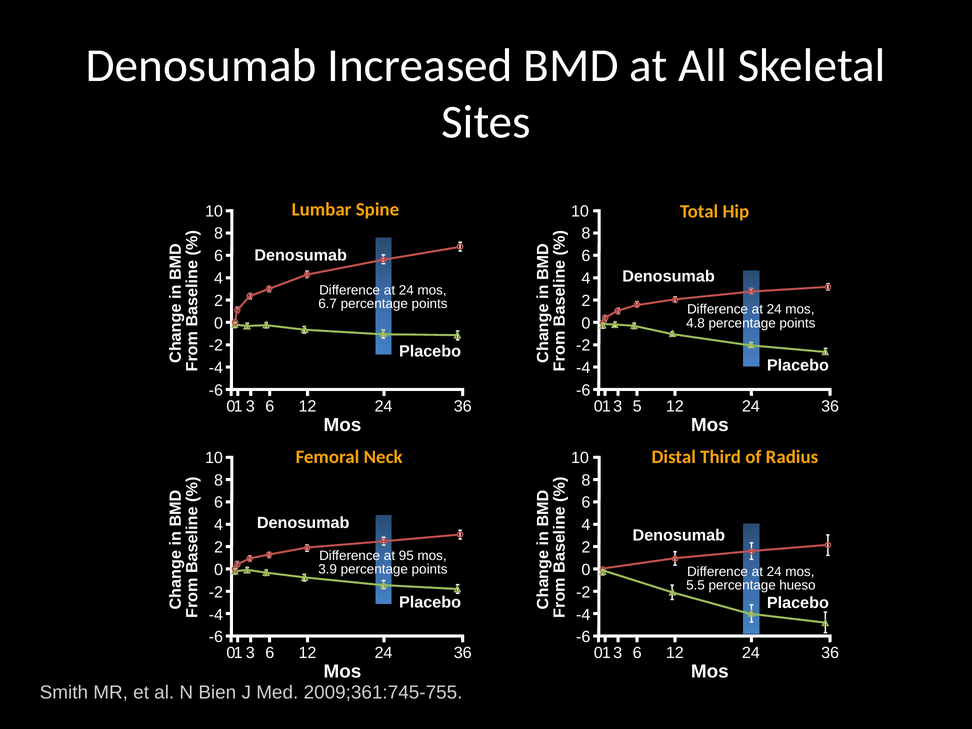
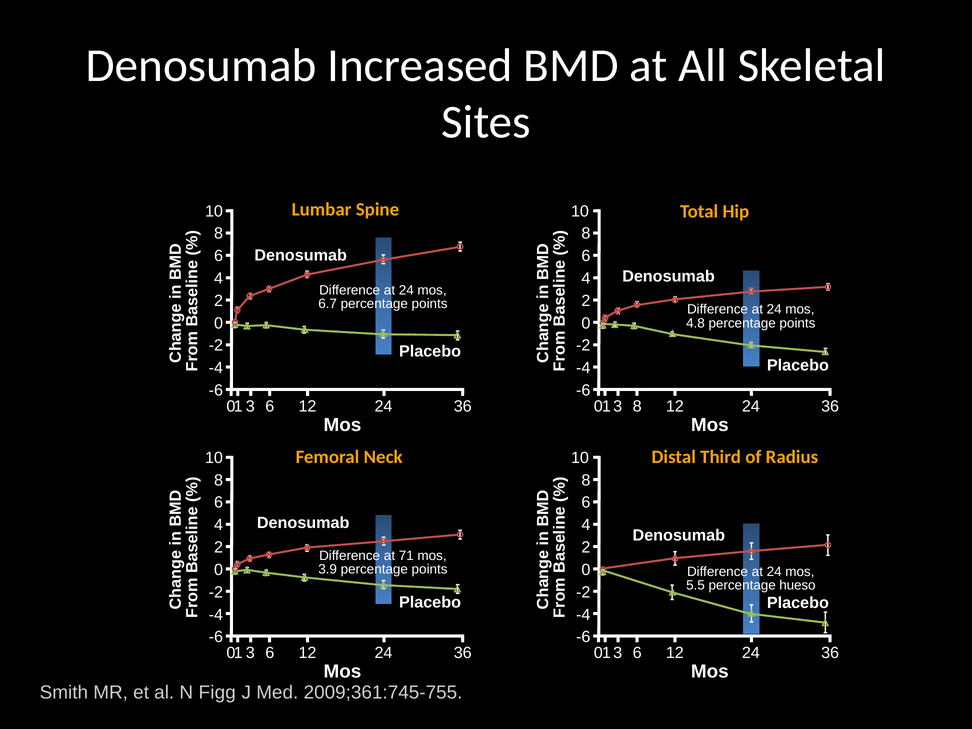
5: 5 -> 8 (637, 407)
95: 95 -> 71 (406, 556)
Bien: Bien -> Figg (217, 692)
